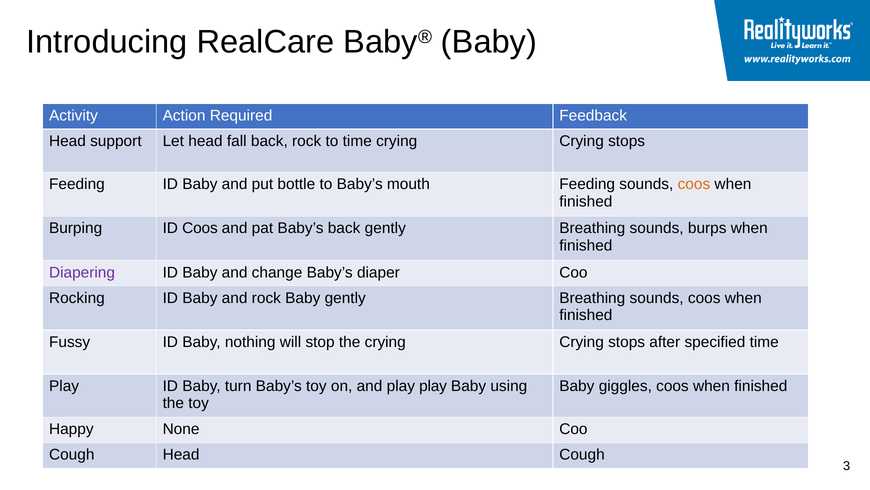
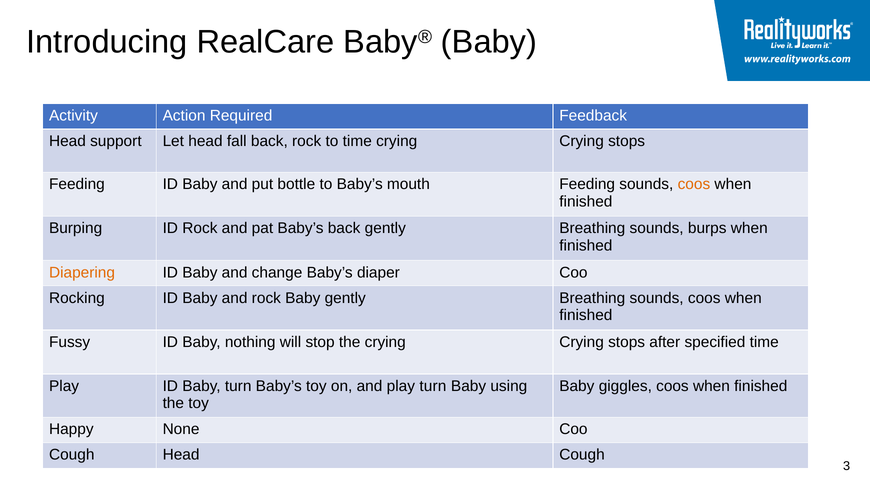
ID Coos: Coos -> Rock (200, 228)
Diapering colour: purple -> orange (82, 272)
play play: play -> turn (433, 386)
